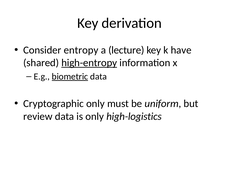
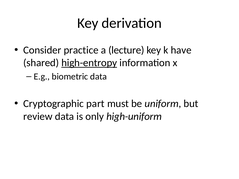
entropy: entropy -> practice (81, 50)
biometric underline: present -> none (70, 77)
Cryptographic only: only -> part (95, 104)
high-logistics: high-logistics -> high-uniform (134, 117)
